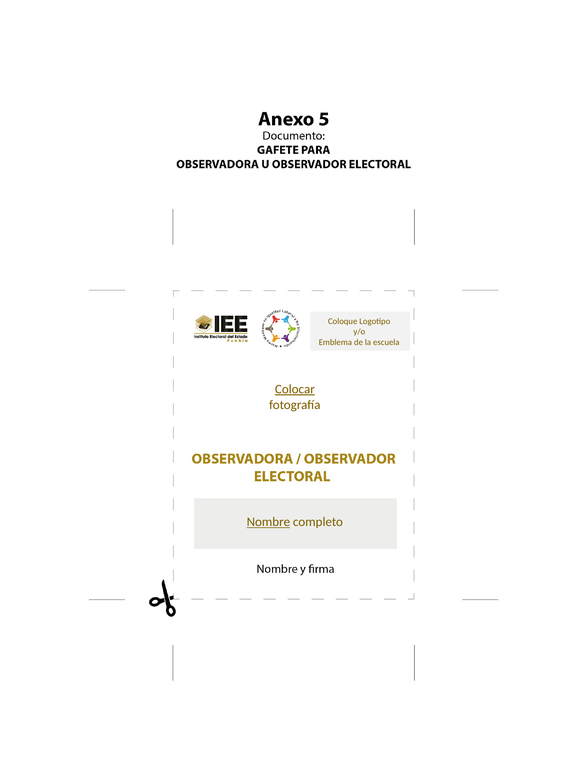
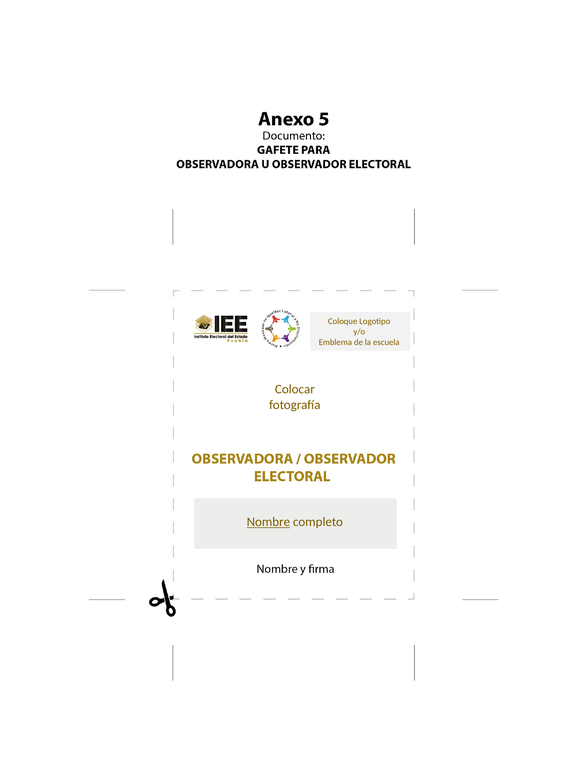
Colocar underline: present -> none (295, 389)
